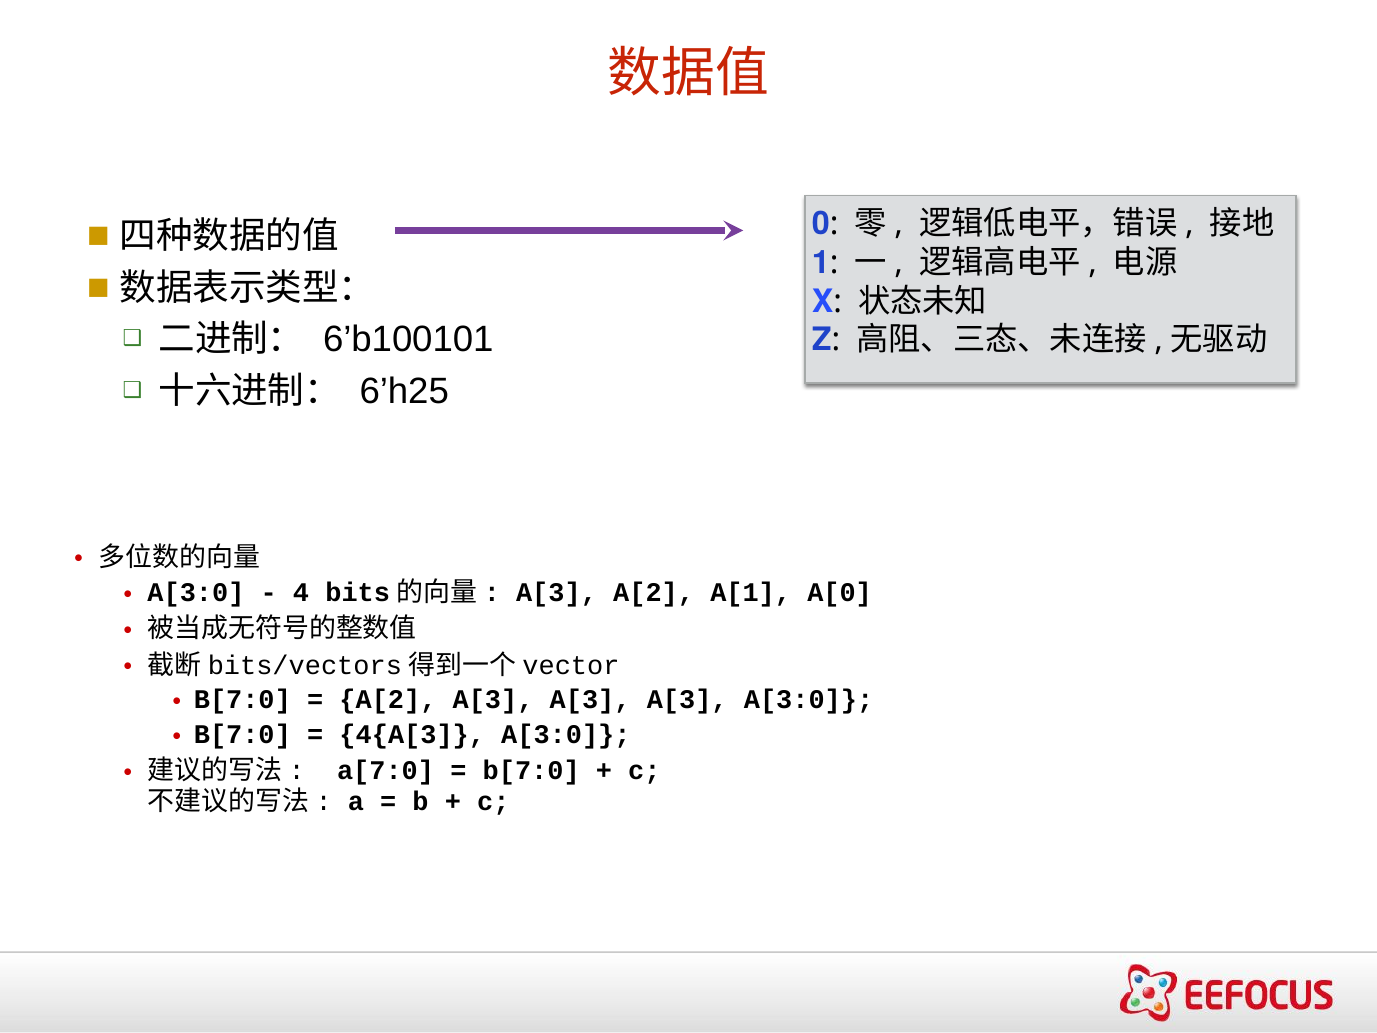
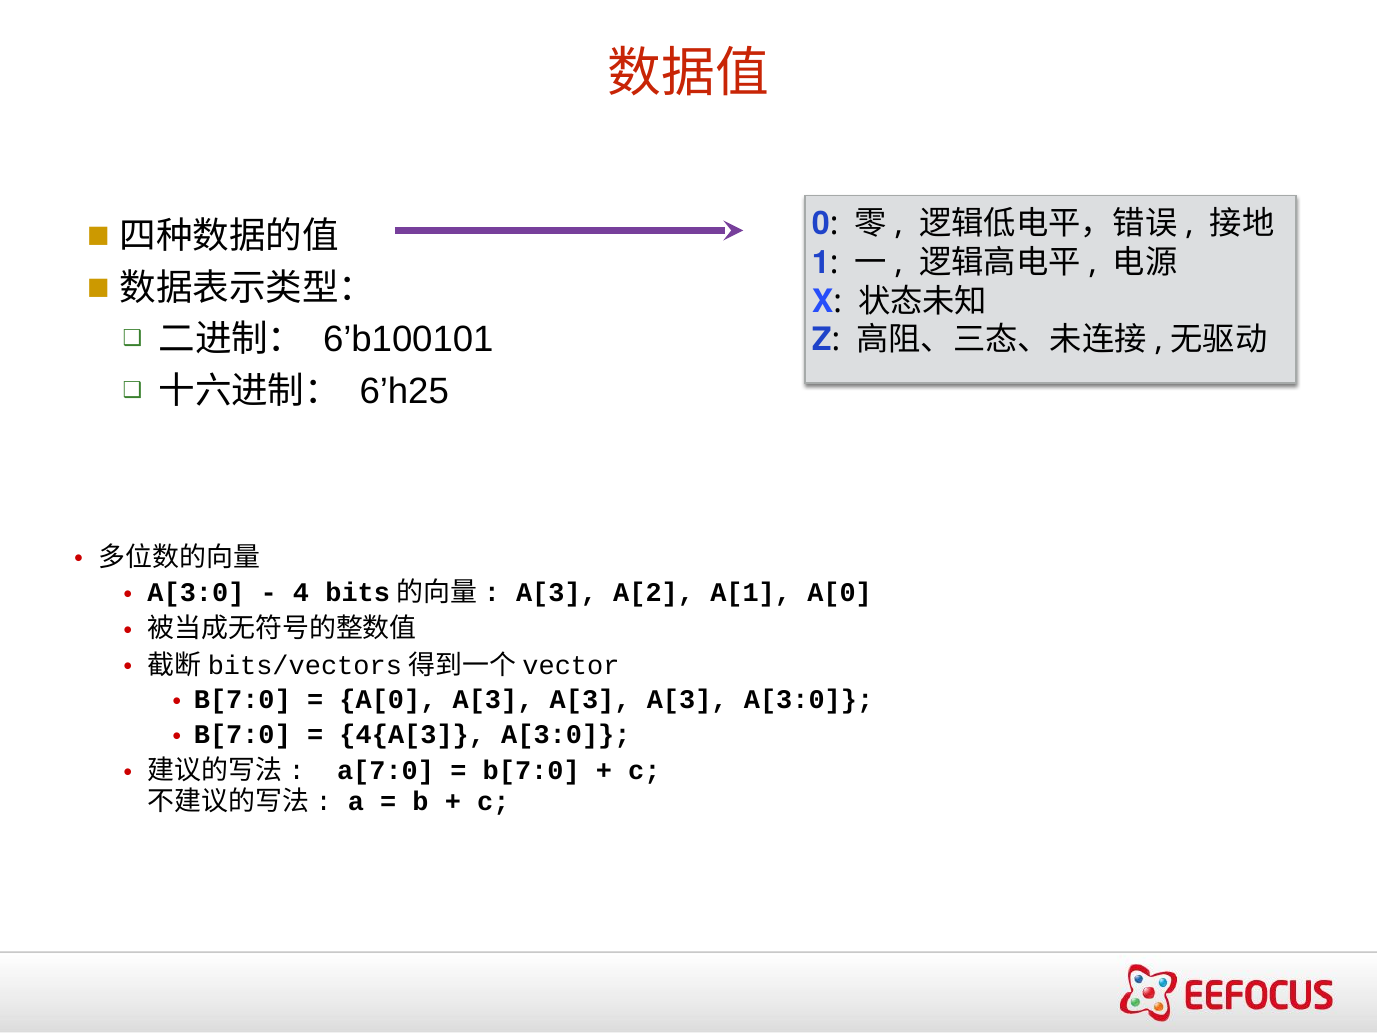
A[2: A[2 -> A[0 (388, 700)
